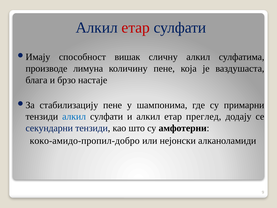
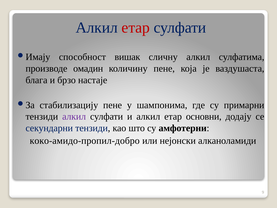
лимуна: лимуна -> омадин (88, 68)
алкил colour: blue -> purple (74, 116)
преглед: преглед -> основни (204, 116)
